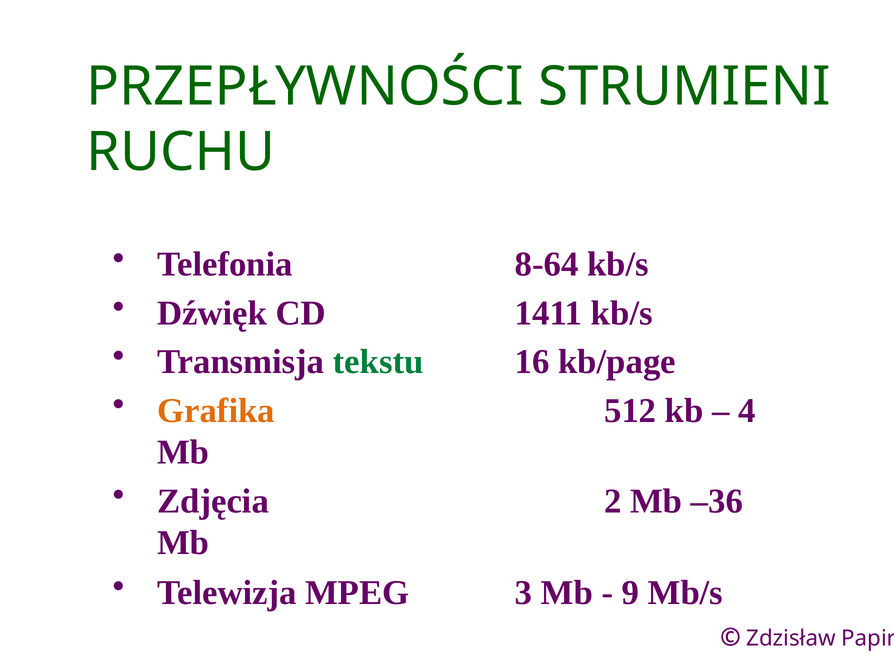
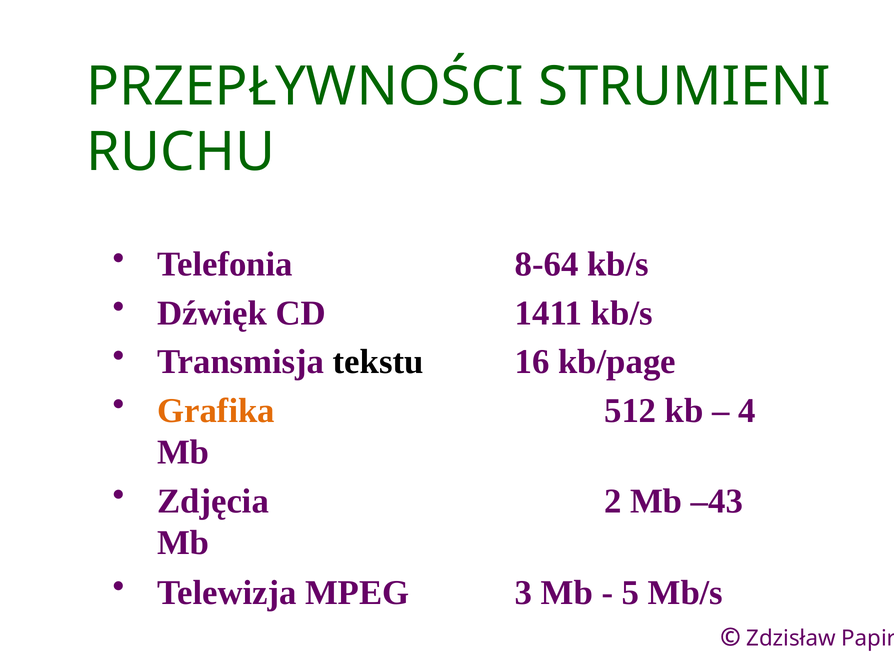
tekstu colour: green -> black (378, 362)
–36: –36 -> –43 (717, 501)
9: 9 -> 5 (631, 592)
